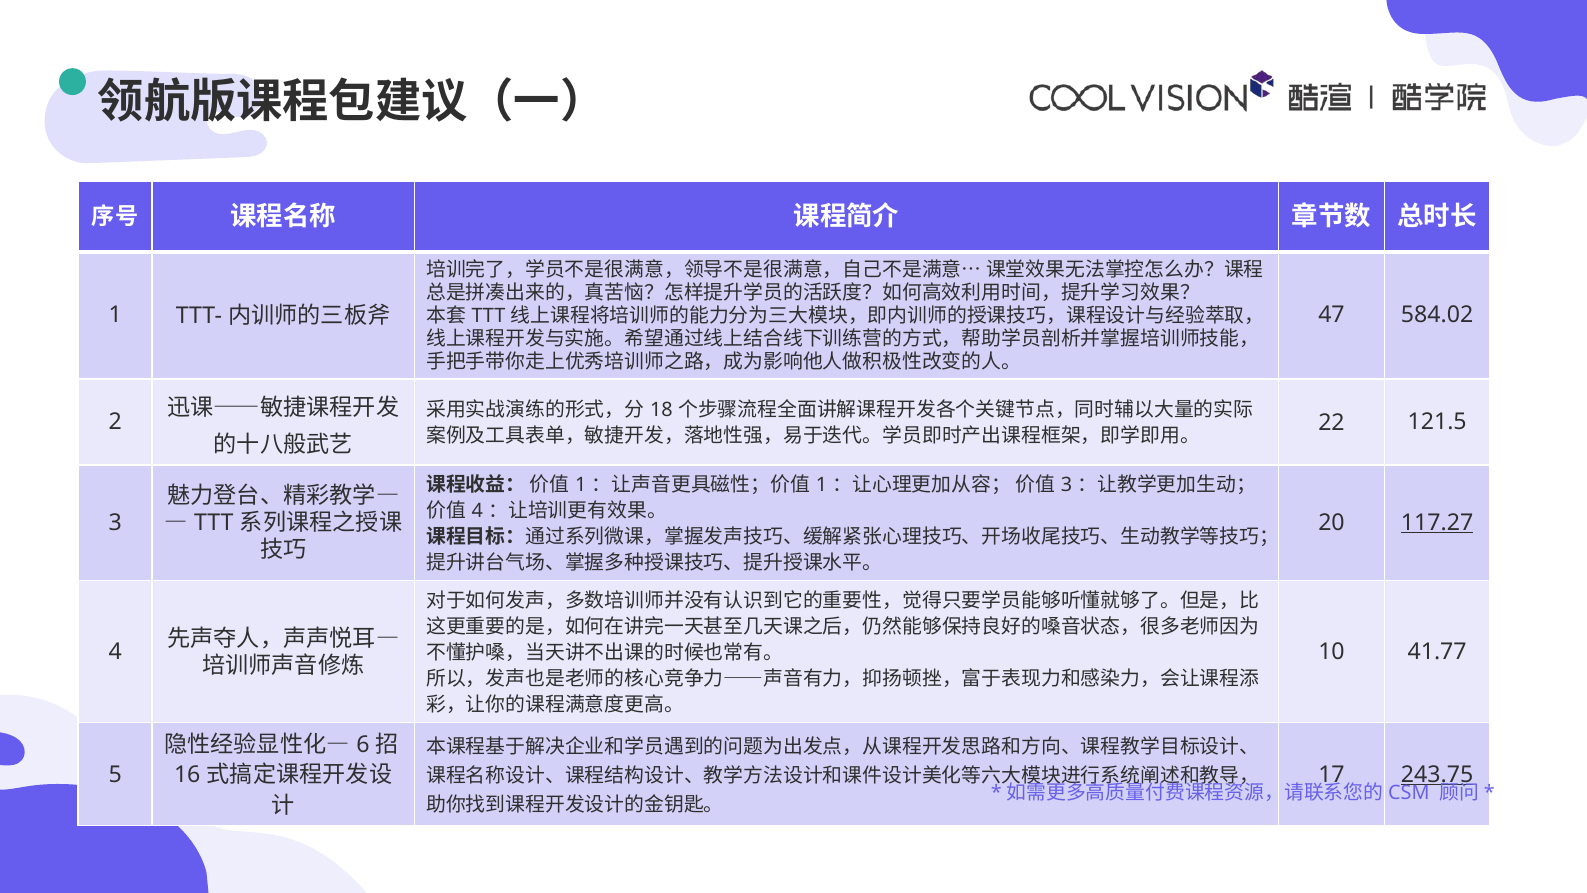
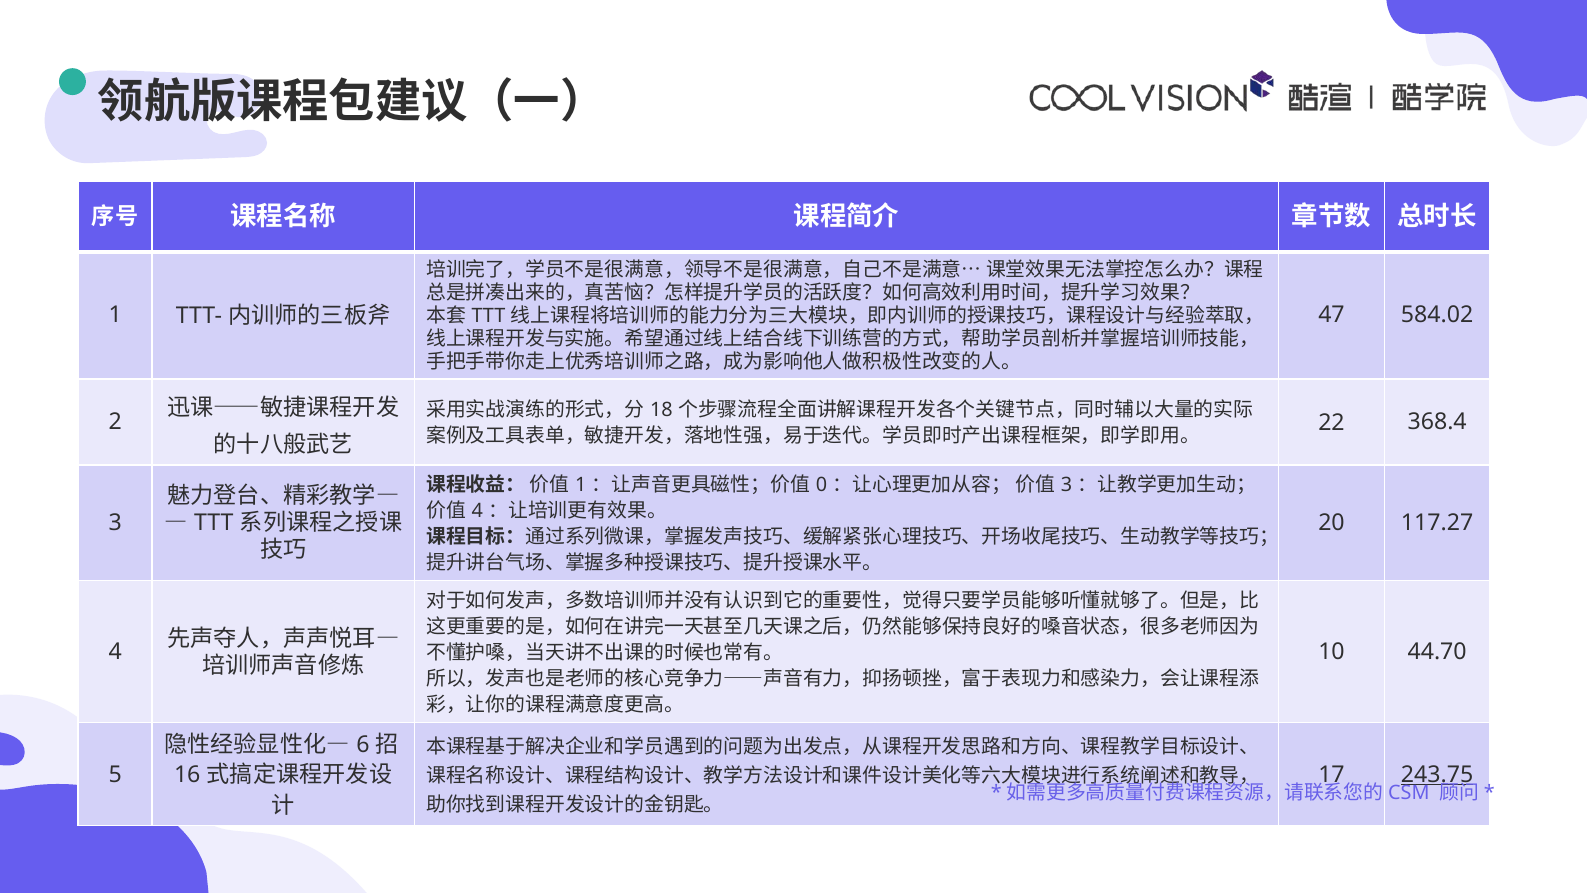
121.5: 121.5 -> 368.4 (1437, 422)
1: 1 -> 0 (821, 485)
117.27 underline: present -> none (1437, 523)
41.77: 41.77 -> 44.70 (1437, 651)
